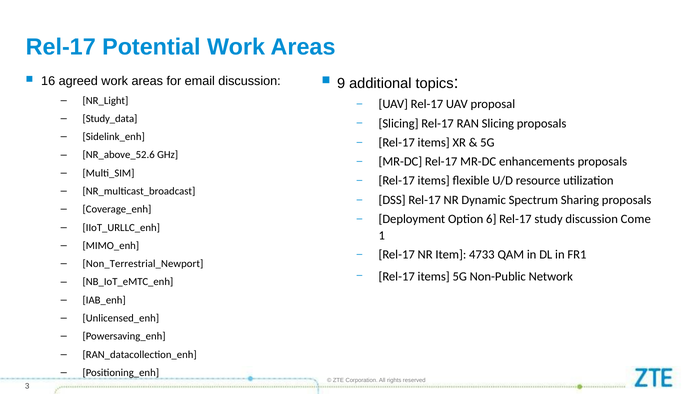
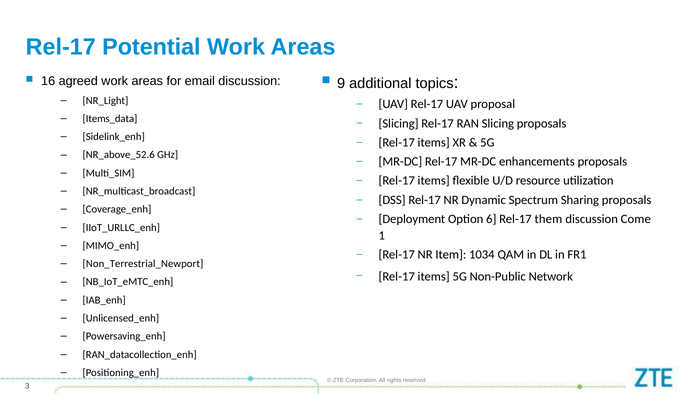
Study_data: Study_data -> Items_data (110, 119)
study: study -> them (548, 219)
4733: 4733 -> 1034 (482, 255)
